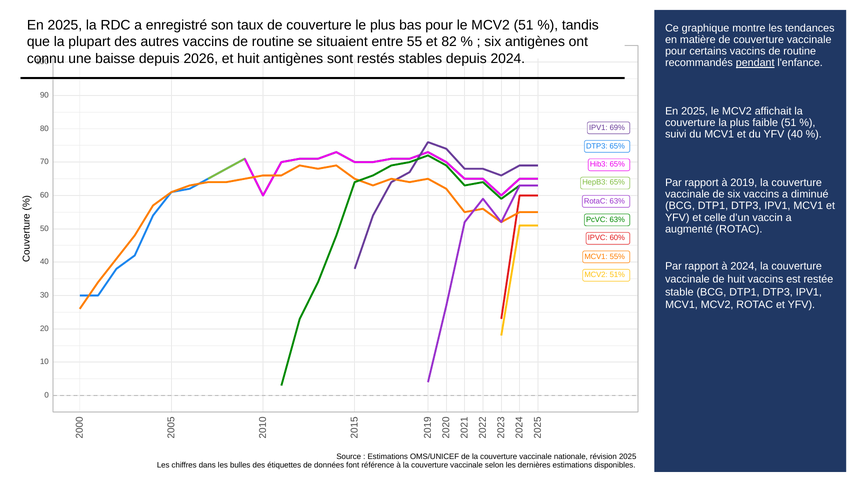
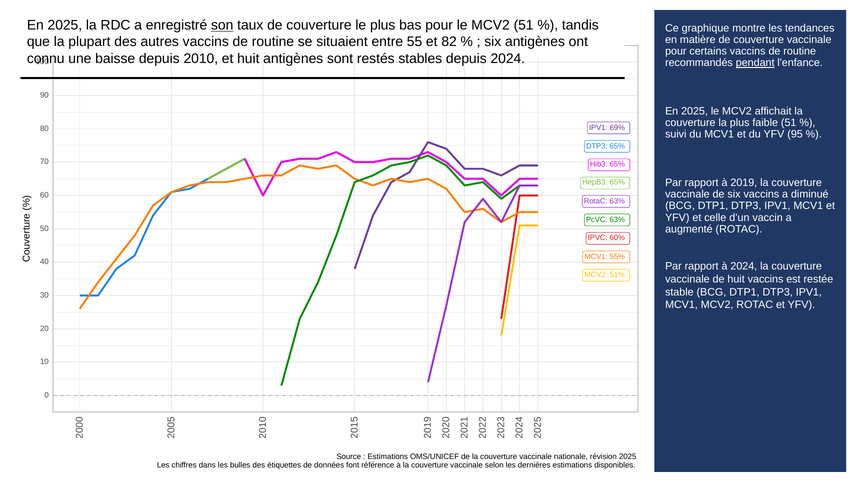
son underline: none -> present (222, 25)
2026: 2026 -> 2010 (201, 58)
YFV 40: 40 -> 95 (795, 134)
